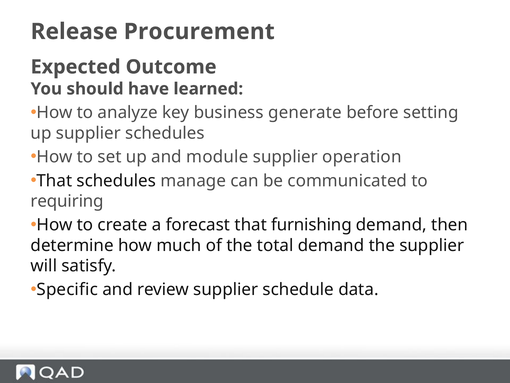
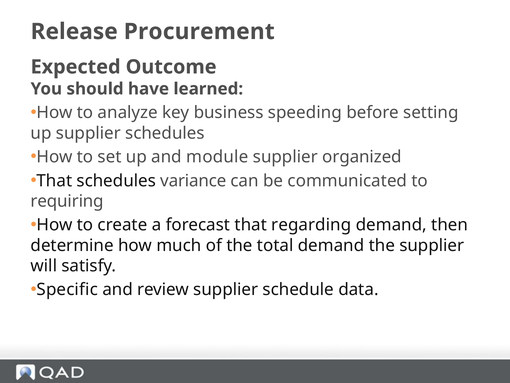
generate: generate -> speeding (305, 113)
operation: operation -> organized (362, 157)
manage: manage -> variance (193, 181)
furnishing: furnishing -> regarding (311, 225)
